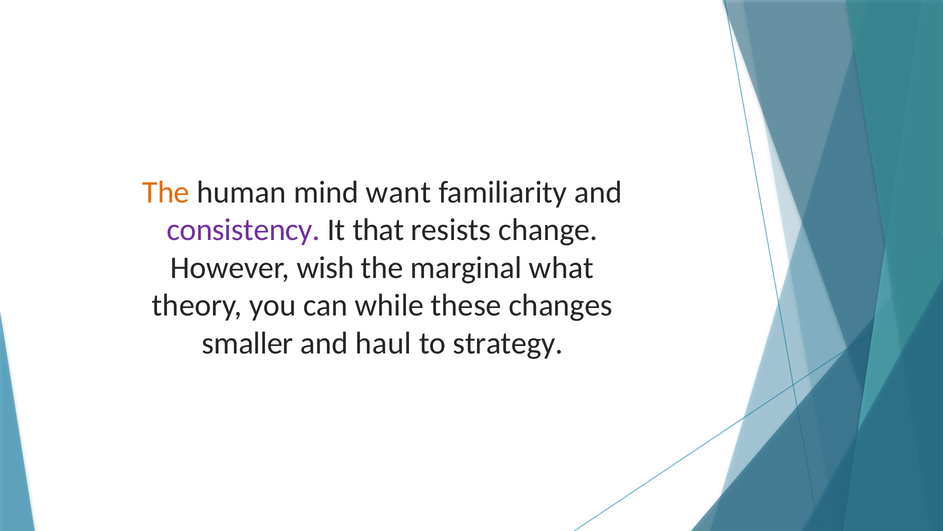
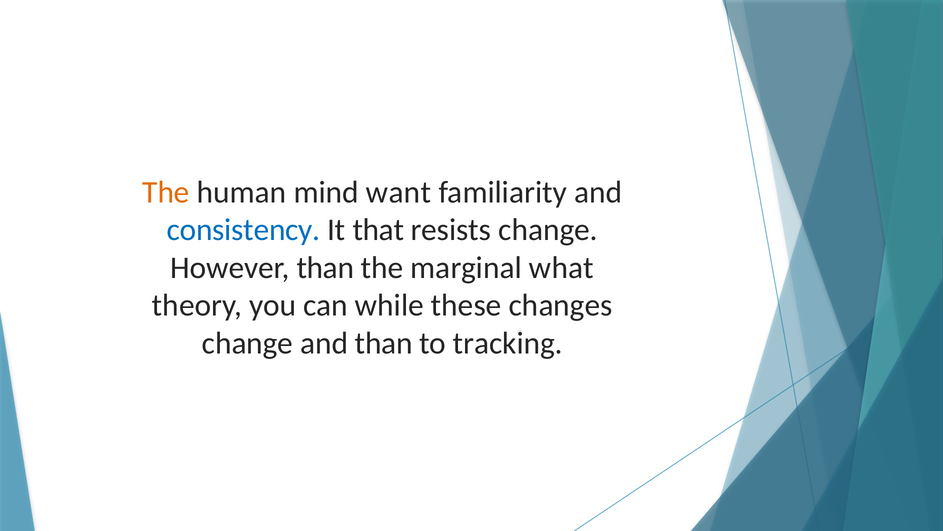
consistency colour: purple -> blue (244, 230)
However wish: wish -> than (325, 267)
smaller: smaller -> change (248, 343)
and haul: haul -> than (384, 343)
strategy: strategy -> tracking (508, 343)
